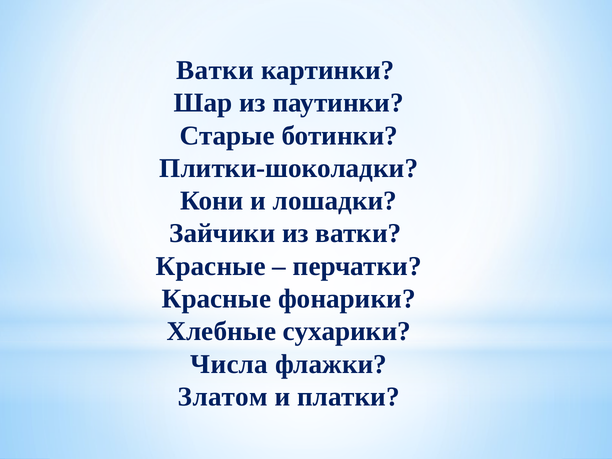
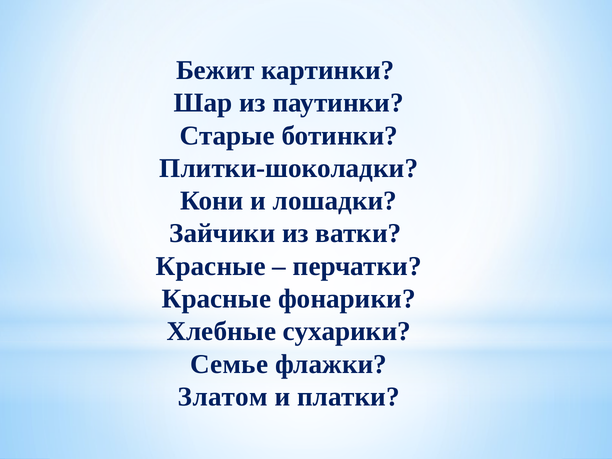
Ватки: Ватки -> Бежит (215, 70)
Числа: Числа -> Семье (229, 364)
